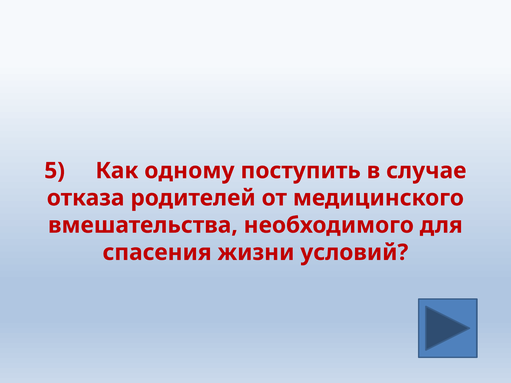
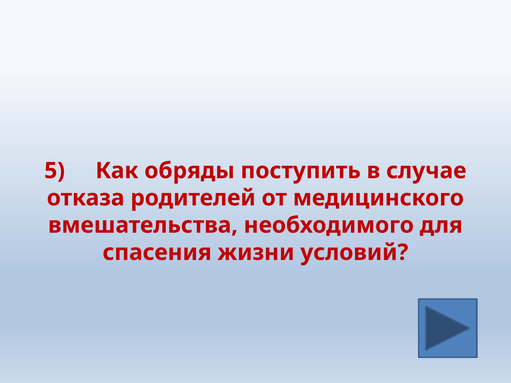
одному: одному -> обряды (189, 171)
